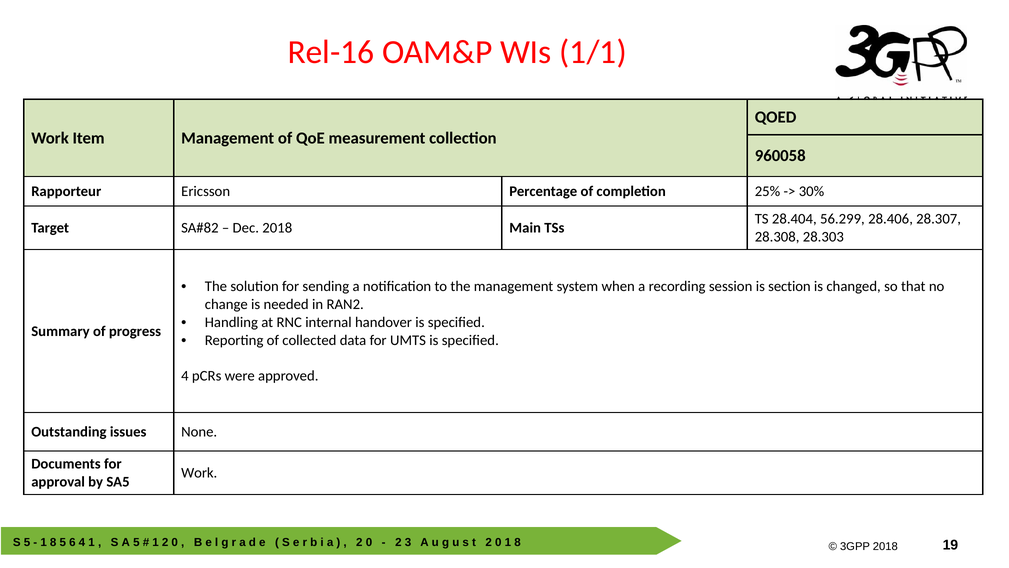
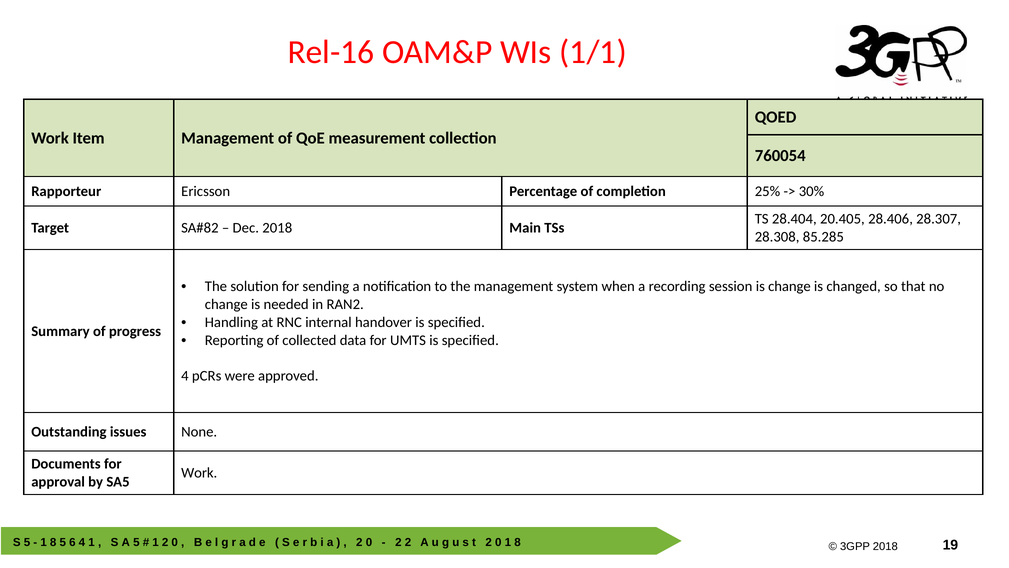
960058: 960058 -> 760054 (780, 156)
56.299: 56.299 -> 20.405 (842, 219)
28.303: 28.303 -> 85.285 (823, 237)
is section: section -> change (789, 286)
3: 3 -> 2 (408, 542)
